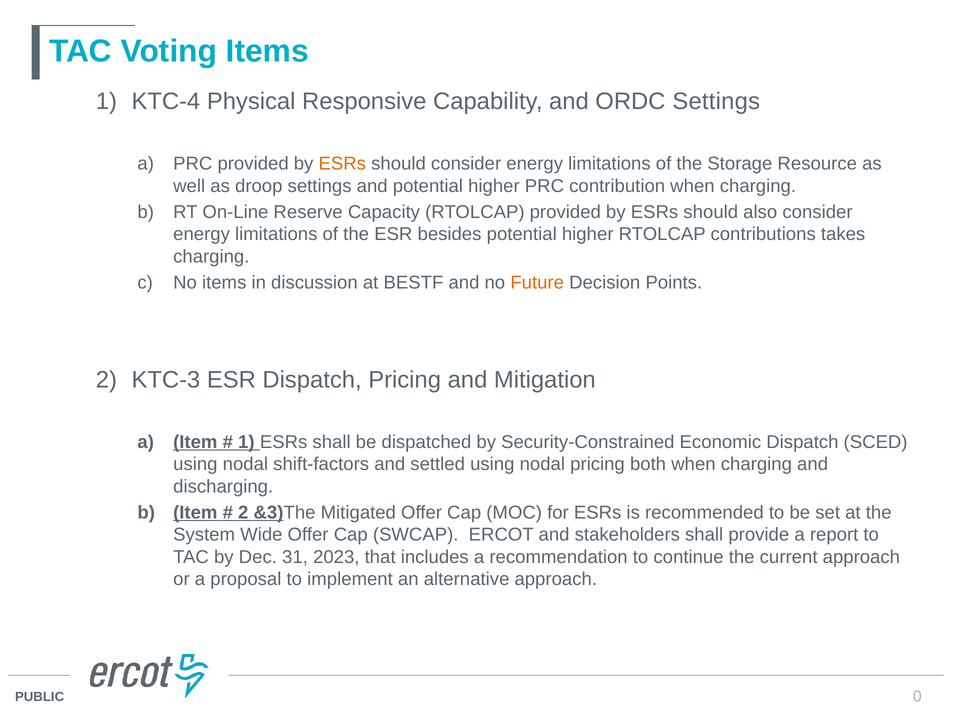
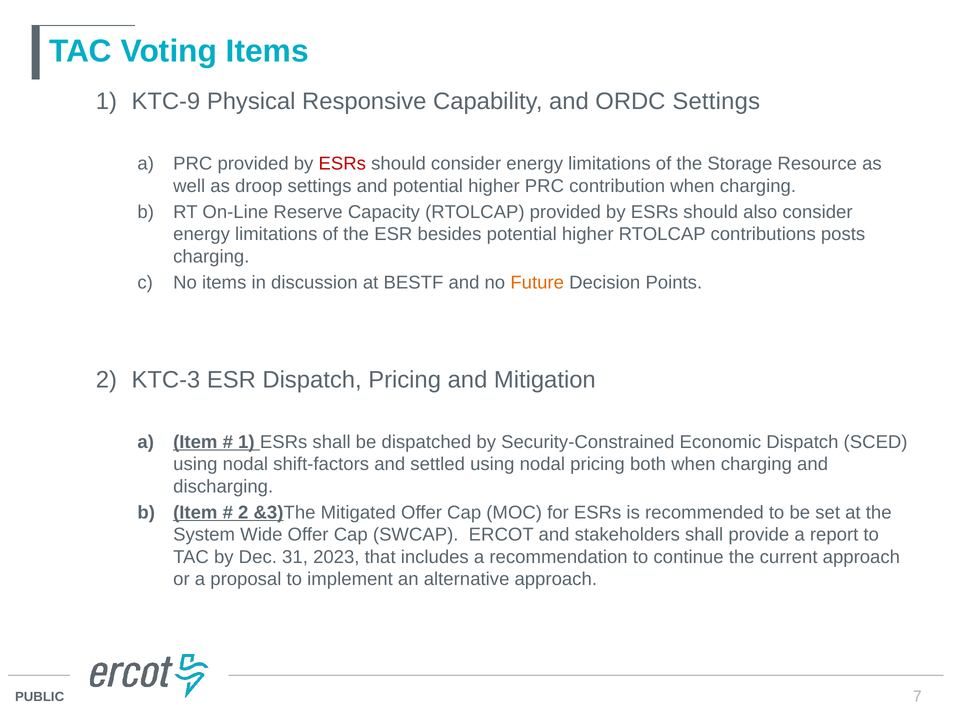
KTC-4: KTC-4 -> KTC-9 (166, 102)
ESRs colour: orange -> red (342, 164)
takes: takes -> posts (843, 234)
0: 0 -> 7 (917, 696)
